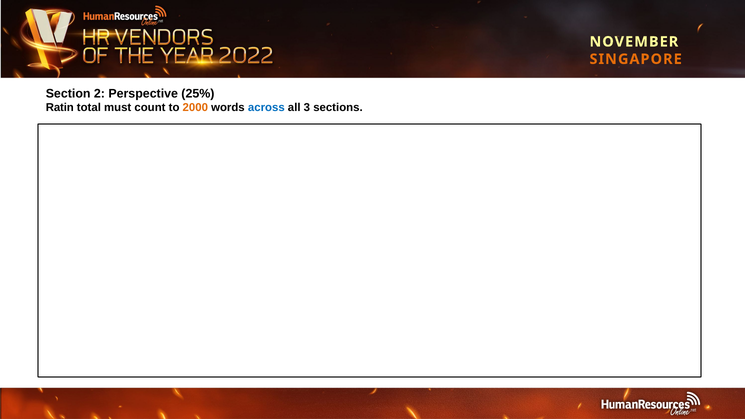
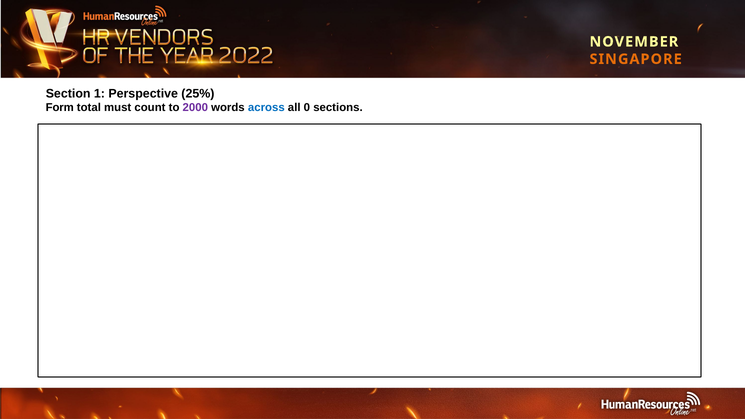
2: 2 -> 1 (99, 93)
Ratin: Ratin -> Form (60, 108)
2000 colour: orange -> purple (195, 108)
3: 3 -> 0 (307, 108)
